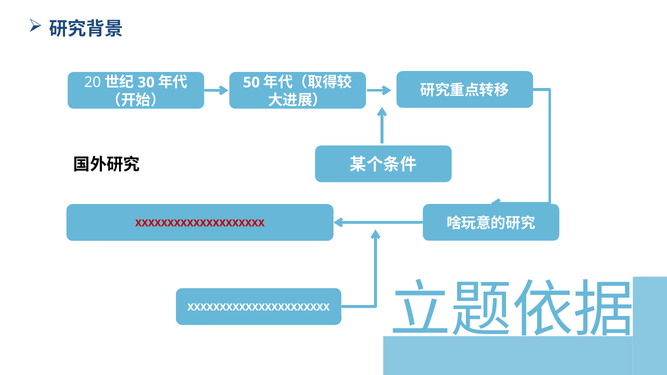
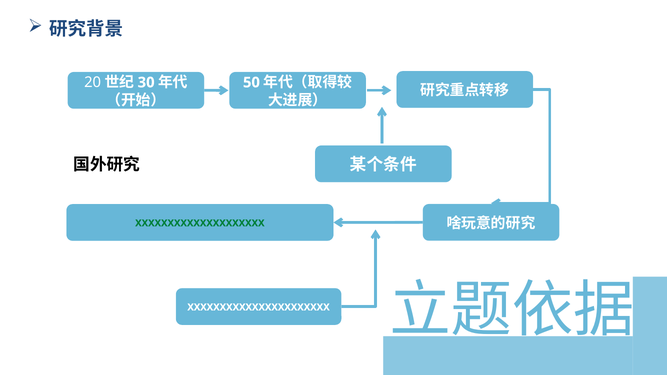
XXXXXXXXXXXXXXXXXXXX colour: red -> green (200, 223)
